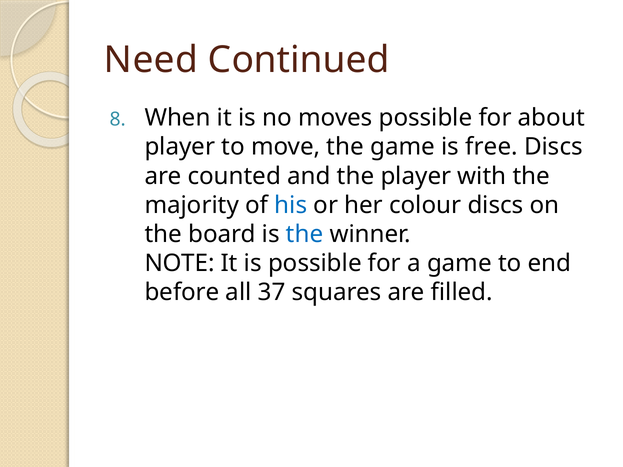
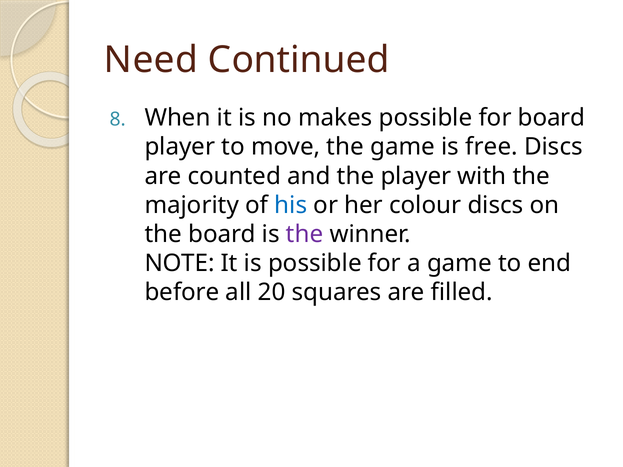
moves: moves -> makes (335, 118)
for about: about -> board (551, 118)
the colour: blue -> purple (305, 234)
37: 37 -> 20 (272, 292)
